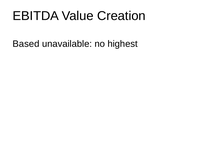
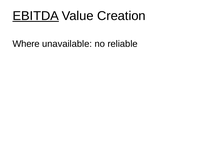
EBITDA underline: none -> present (36, 16)
Based: Based -> Where (26, 44)
highest: highest -> reliable (123, 44)
